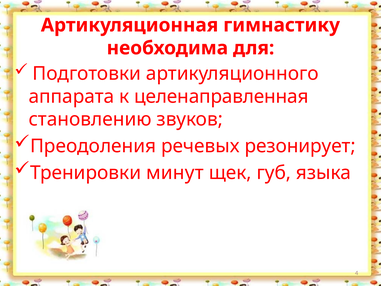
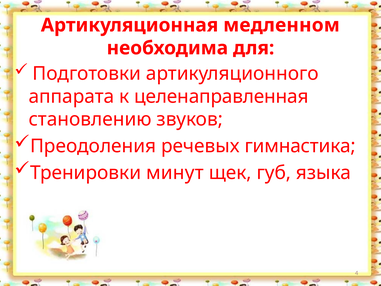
гимнастику: гимнастику -> медленном (281, 25)
резонирует: резонирует -> гимнастика (300, 146)
